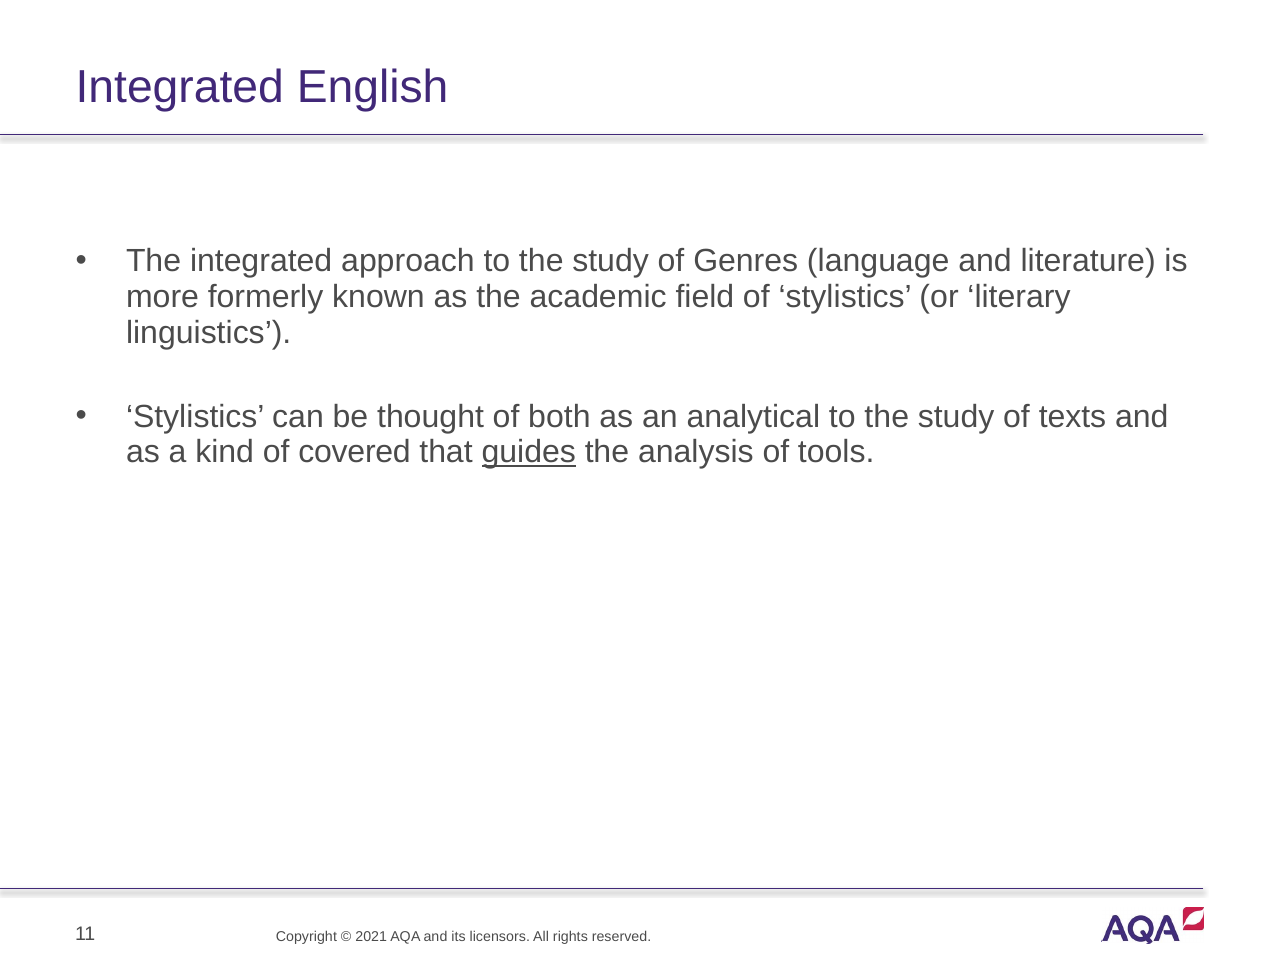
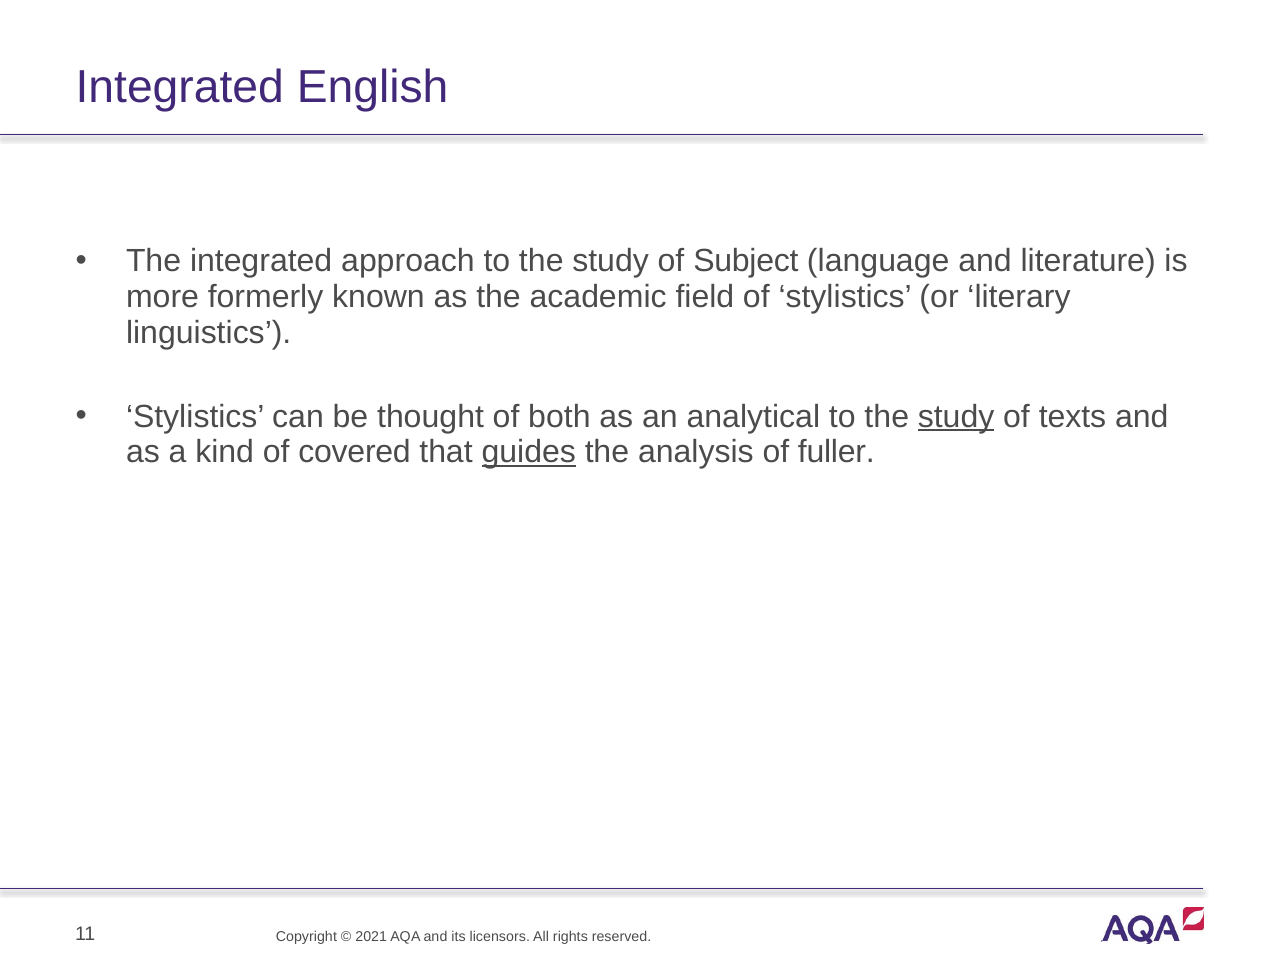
Genres: Genres -> Subject (746, 261)
study underline: none -> present (956, 416)
tools: tools -> fuller (836, 452)
